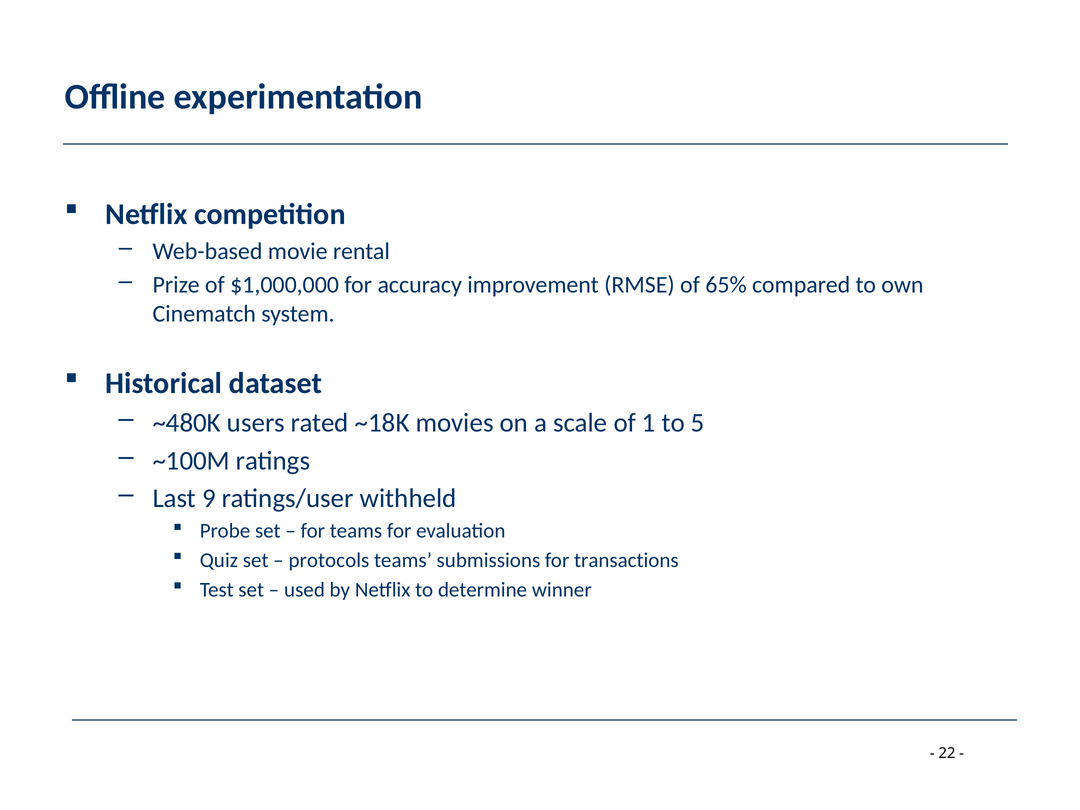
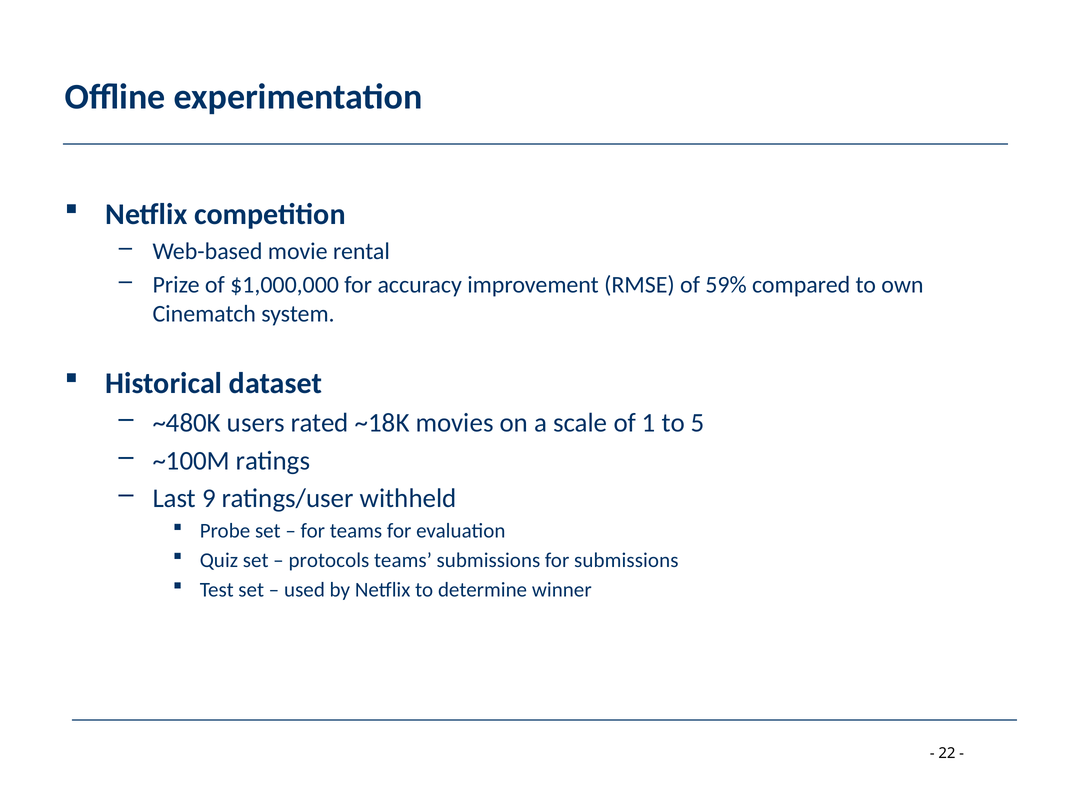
65%: 65% -> 59% (726, 285)
for transactions: transactions -> submissions (626, 560)
